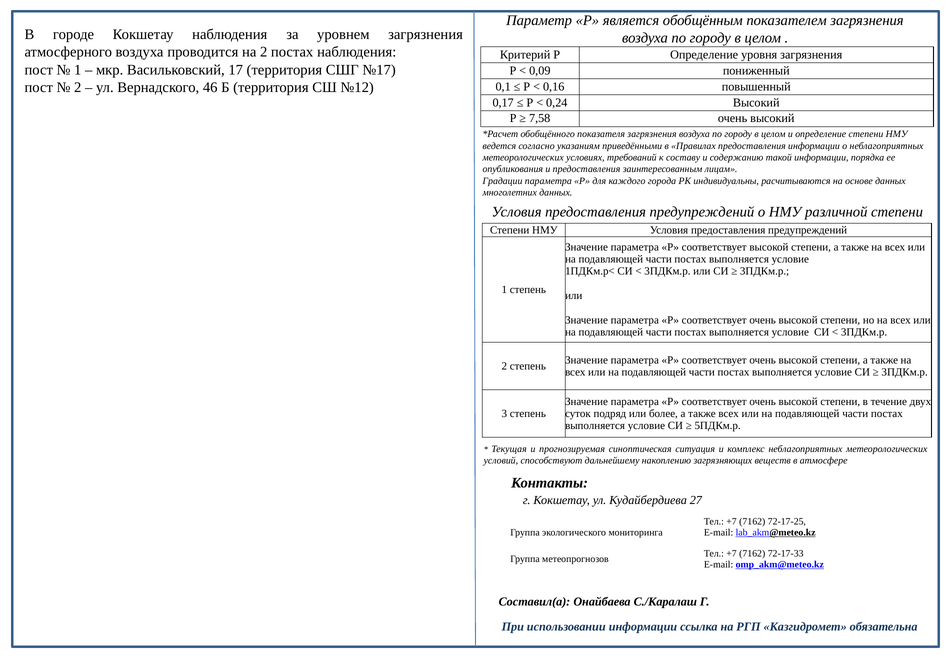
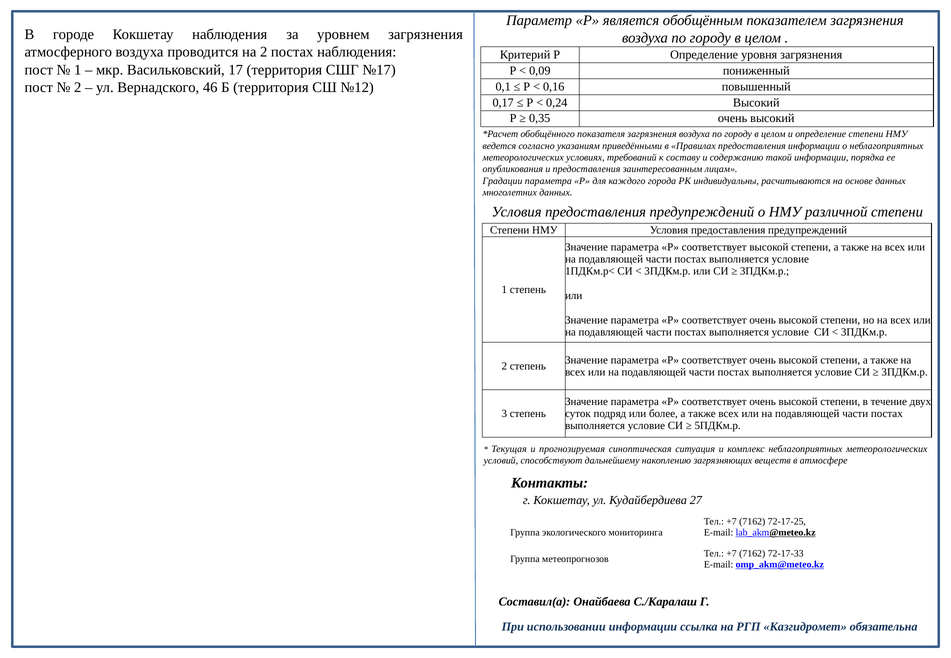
7,58: 7,58 -> 0,35 (540, 119)
